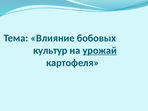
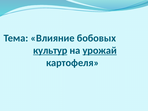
культур underline: none -> present (50, 50)
